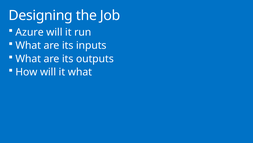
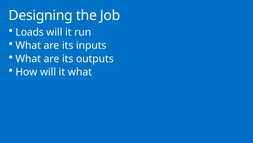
Azure: Azure -> Loads (30, 32)
